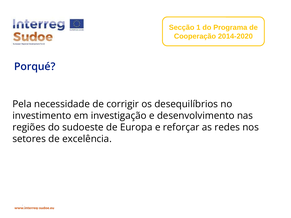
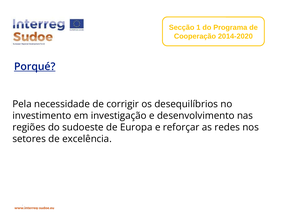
Porqué underline: none -> present (35, 67)
